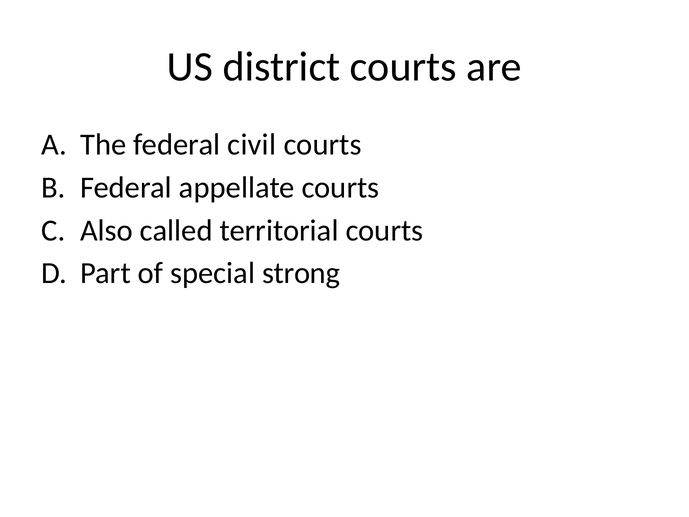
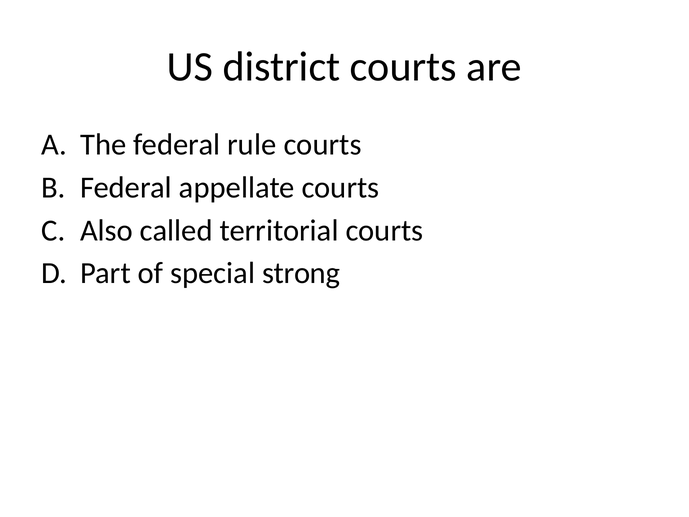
civil: civil -> rule (252, 145)
